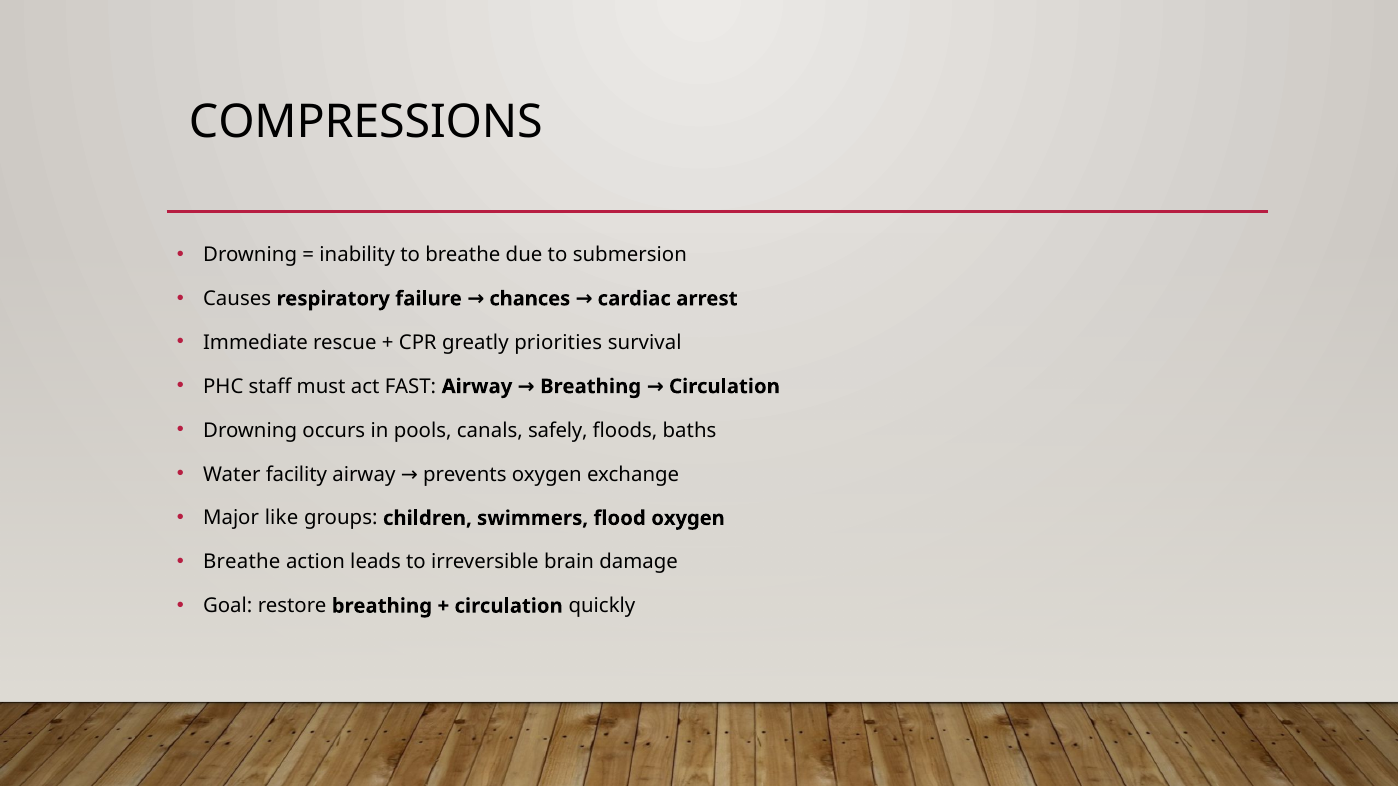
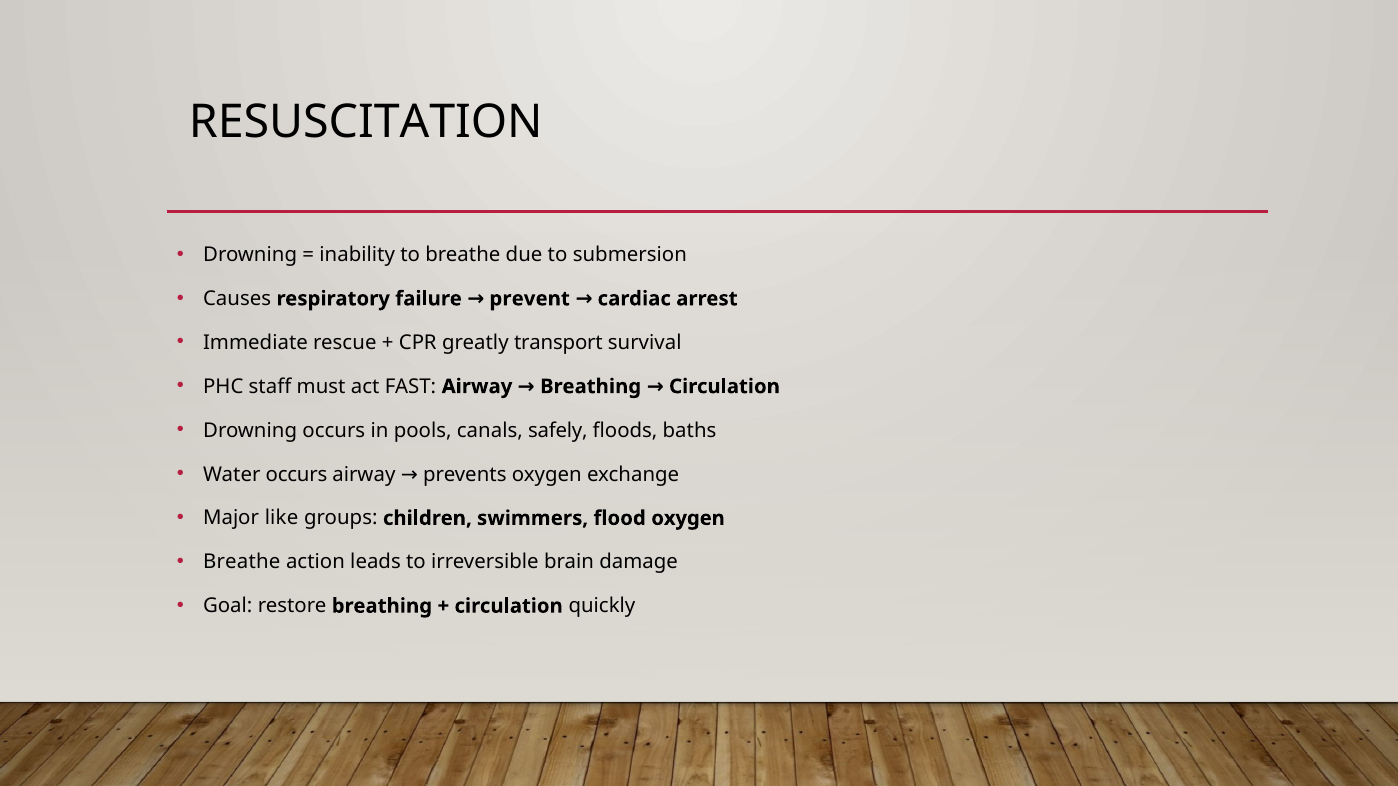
COMPRESSIONS: COMPRESSIONS -> RESUSCITATION (366, 122)
chances: chances -> prevent (530, 299)
priorities: priorities -> transport (558, 343)
Water facility: facility -> occurs (296, 475)
